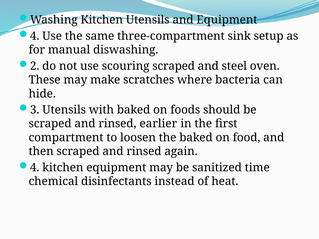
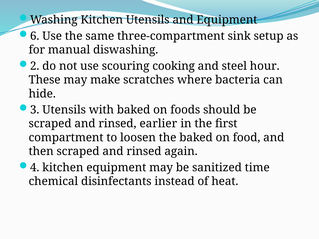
4: 4 -> 6 (35, 36)
scouring scraped: scraped -> cooking (174, 66)
oven: oven -> hour (265, 66)
